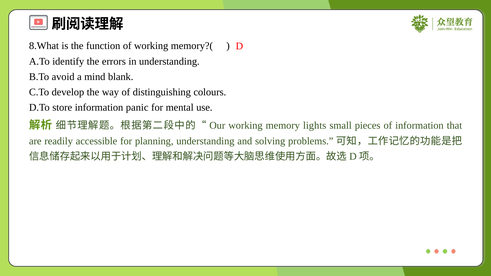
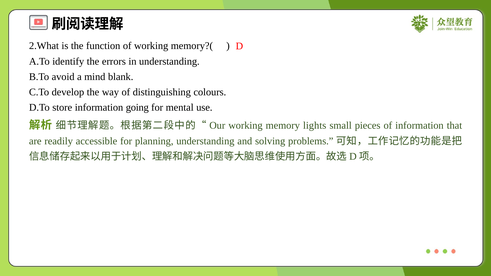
8.What: 8.What -> 2.What (44, 46)
panic: panic -> going (137, 107)
